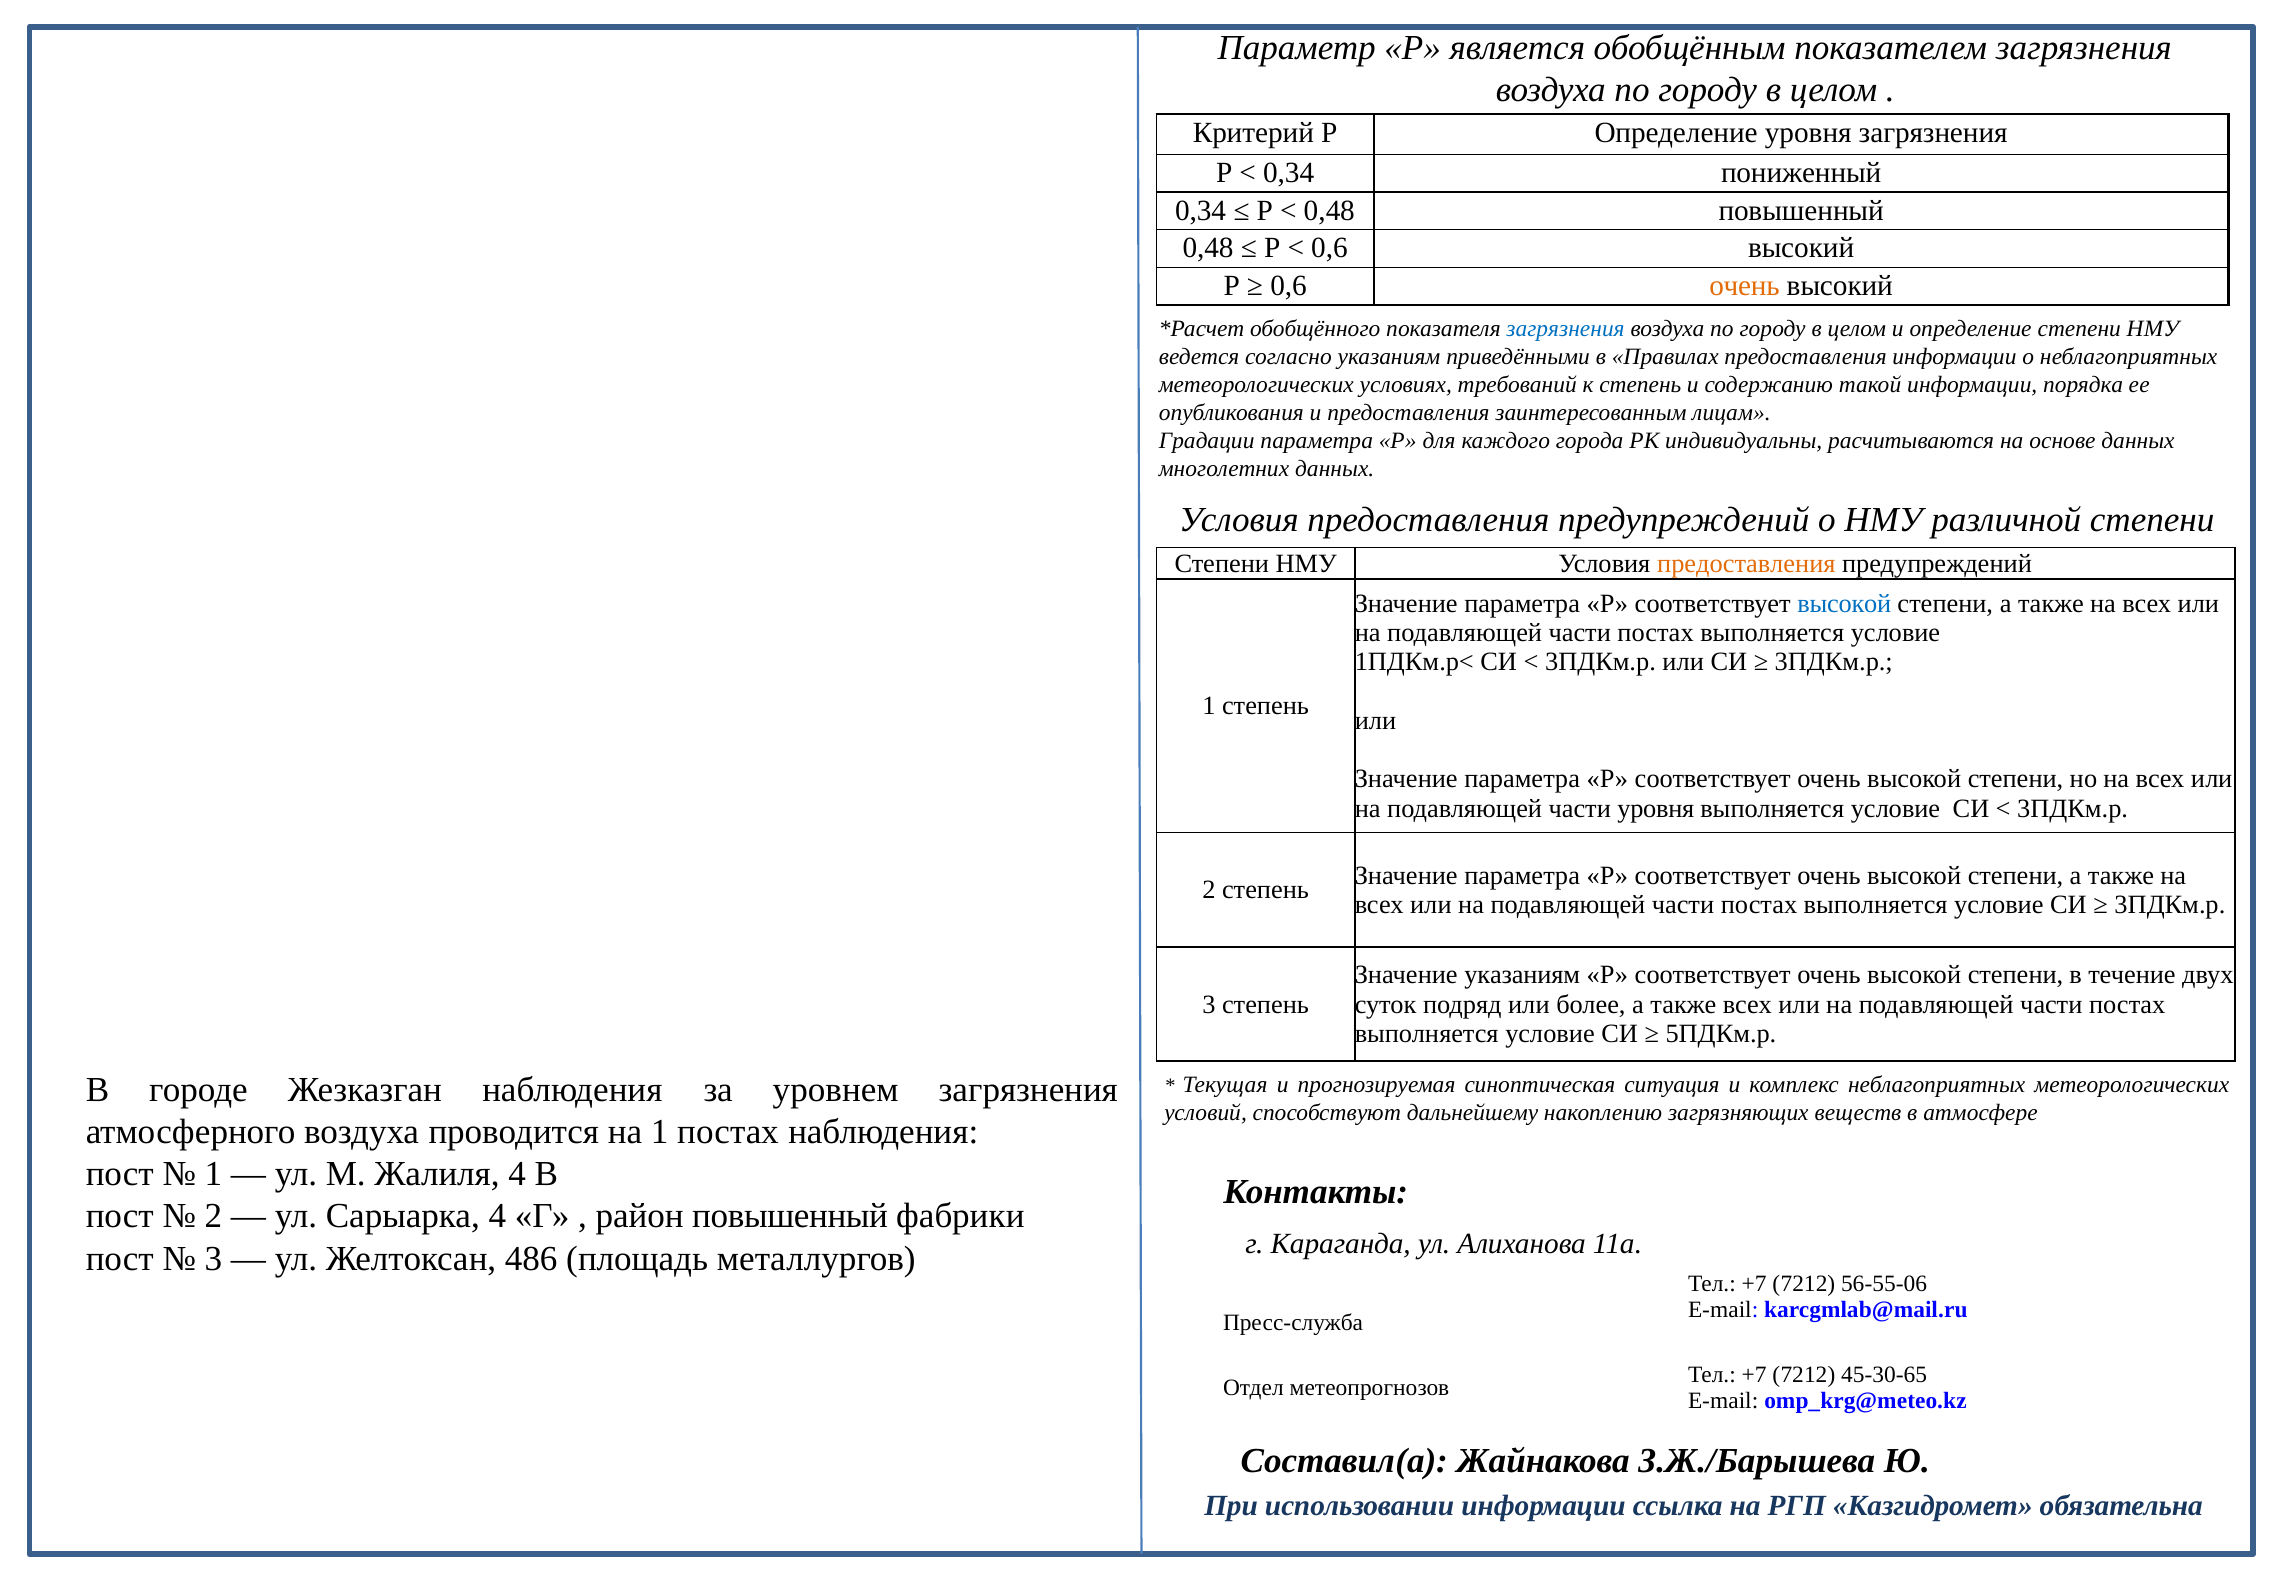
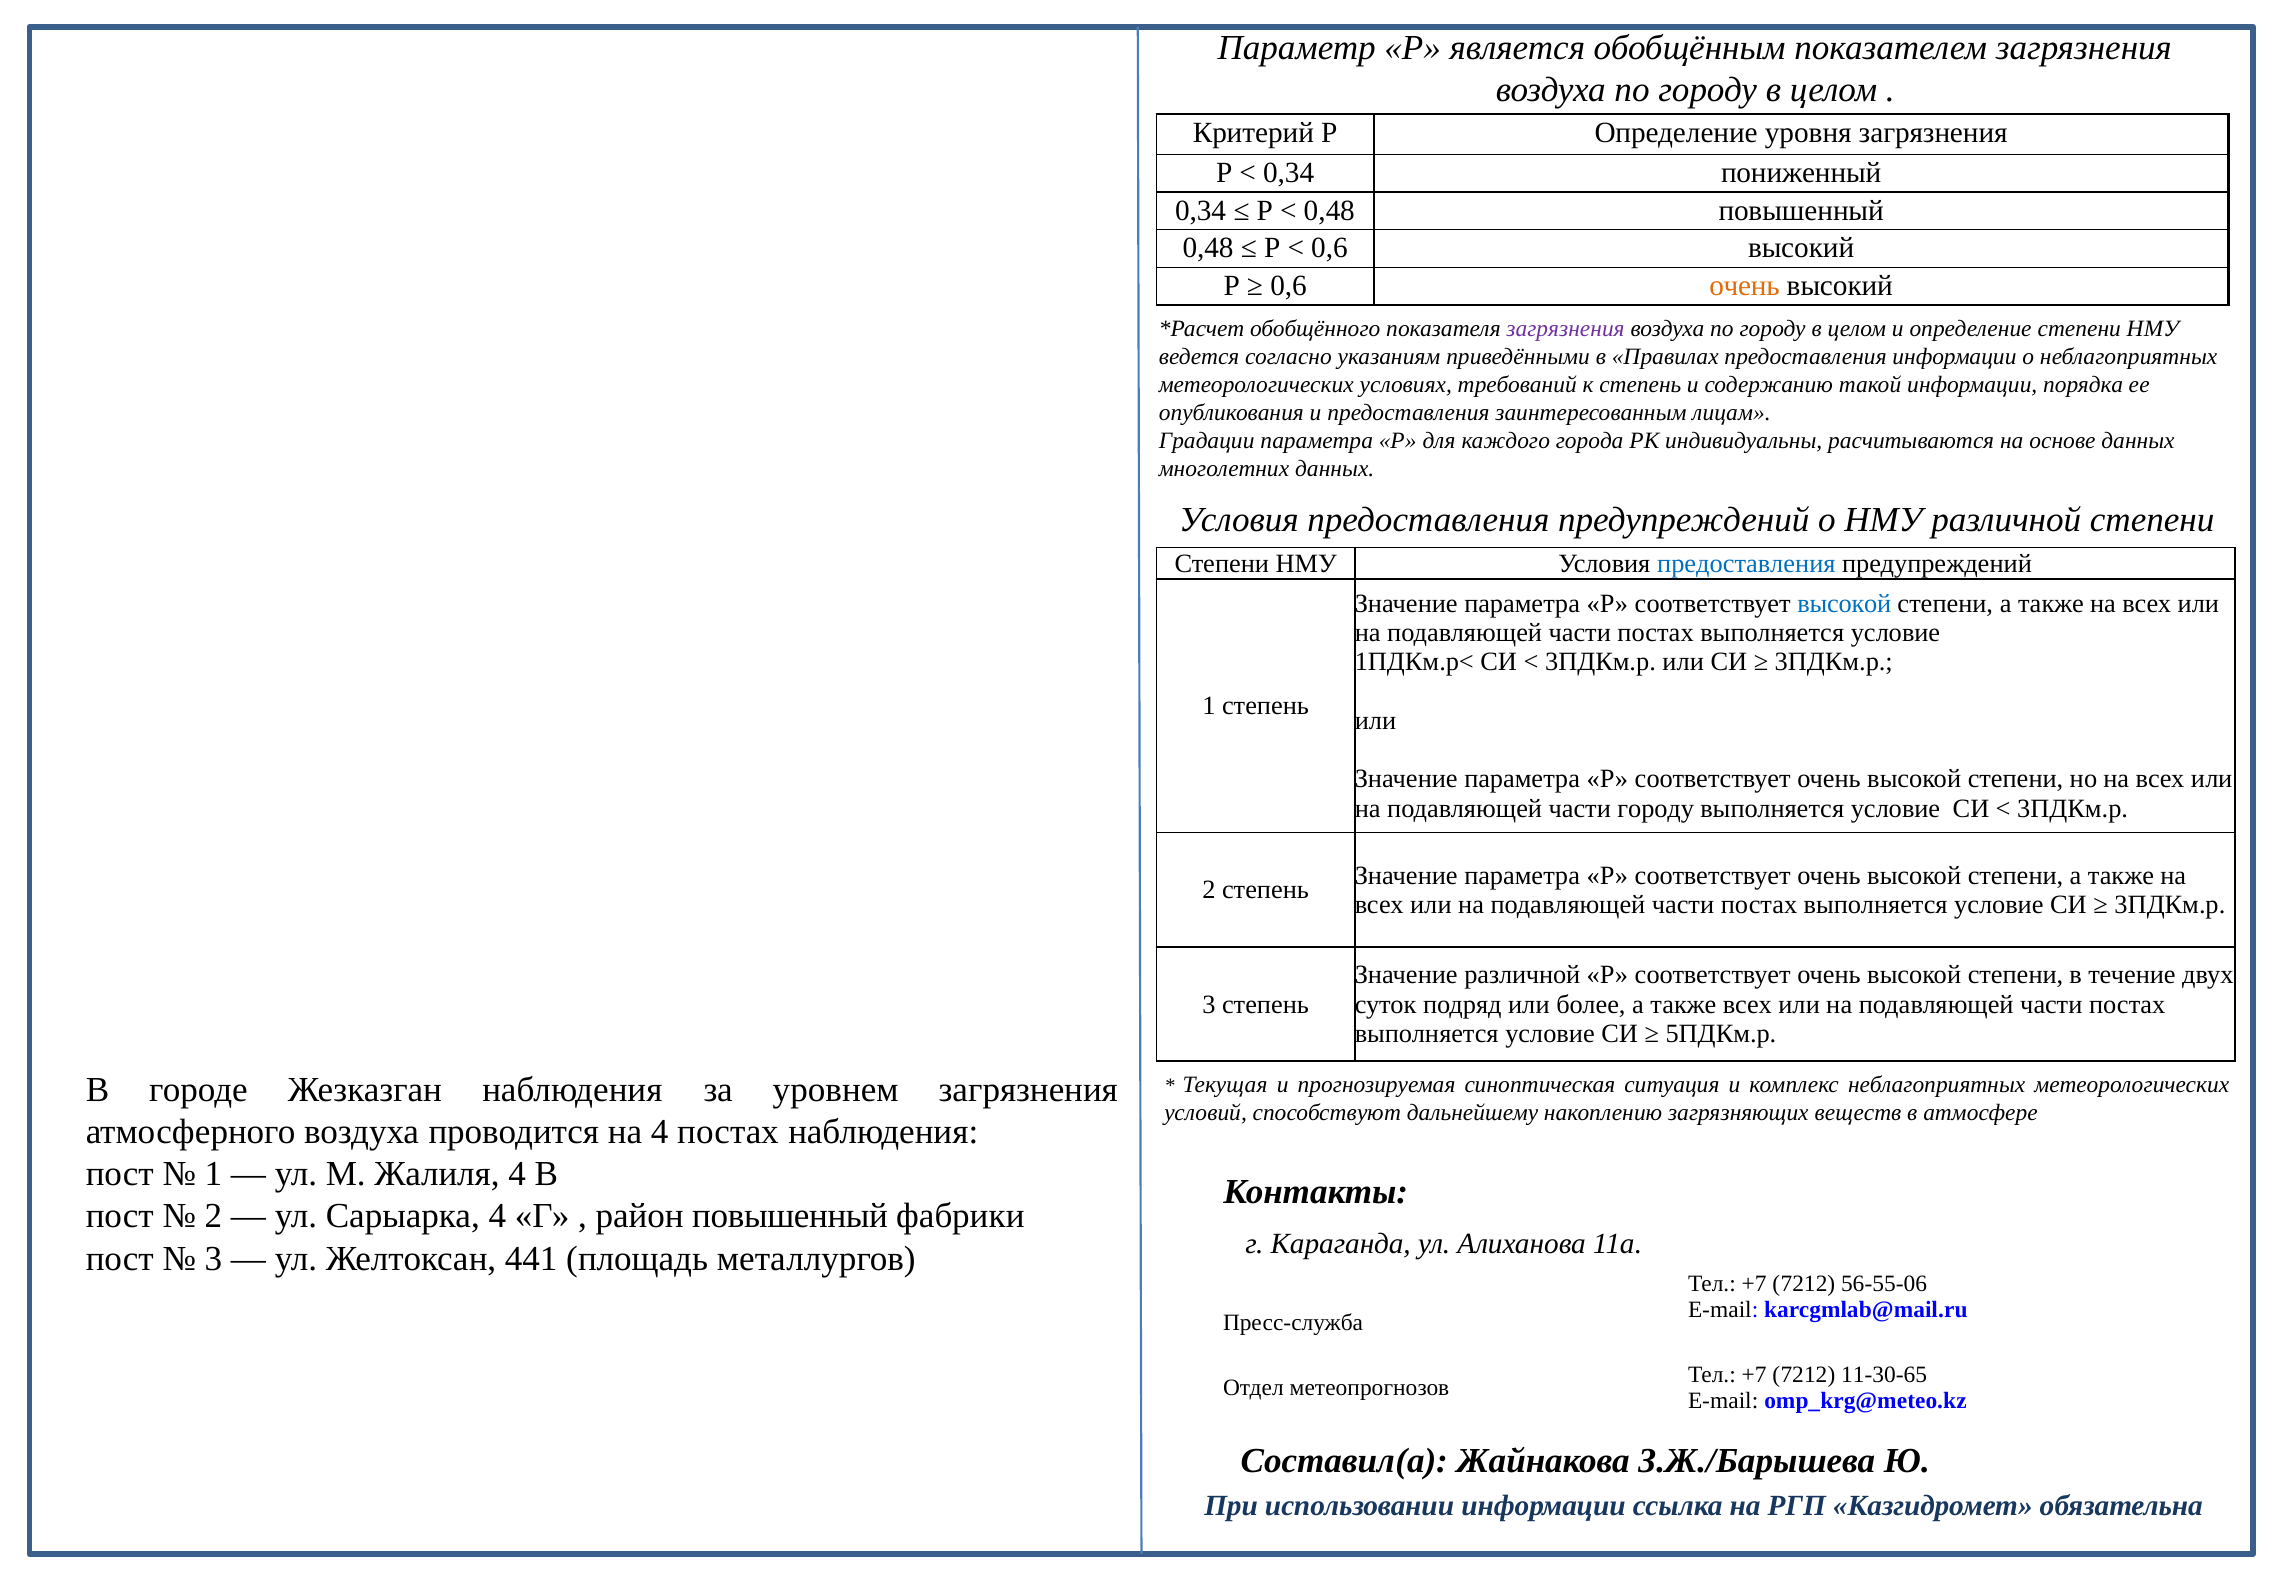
загрязнения colour: blue -> purple (1566, 328)
предоставления colour: orange -> blue (1746, 563)
части уровня: уровня -> городу (1656, 808)
Значение указаниям: указаниям -> различной (1522, 975)
на 1: 1 -> 4 (660, 1132)
486: 486 -> 441 (531, 1258)
45-30-65: 45-30-65 -> 11-30-65 (1884, 1375)
